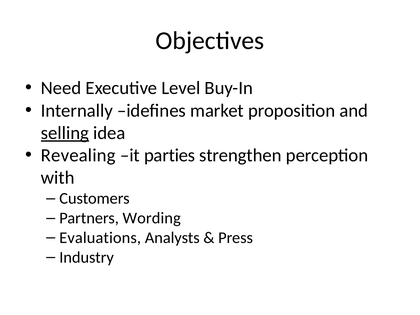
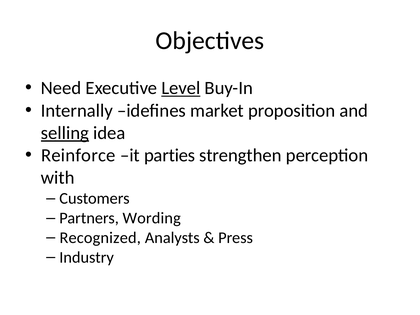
Level underline: none -> present (181, 88)
Revealing: Revealing -> Reinforce (78, 155)
Evaluations: Evaluations -> Recognized (100, 238)
